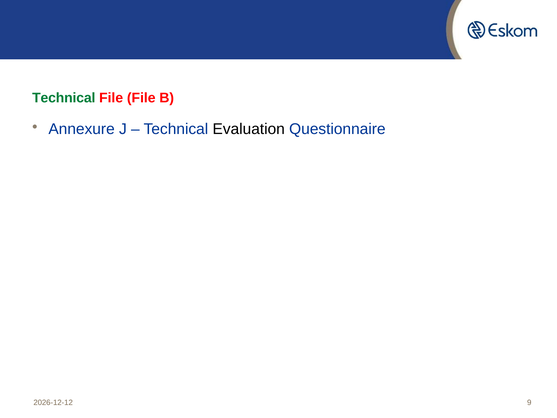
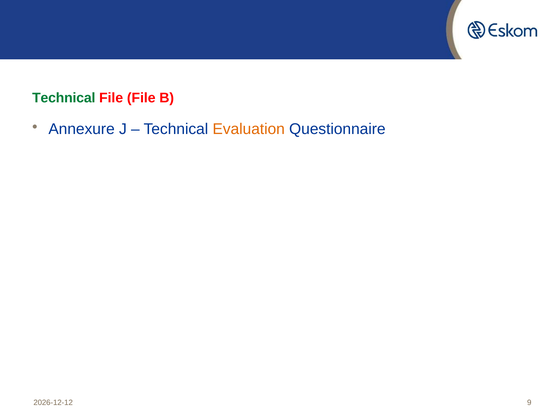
Evaluation colour: black -> orange (249, 129)
